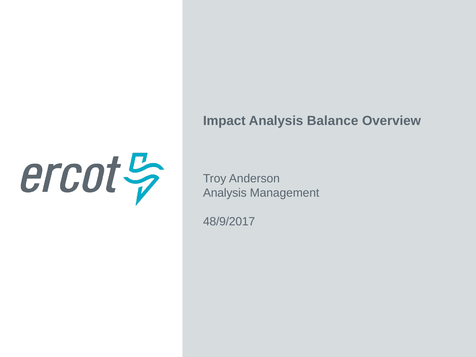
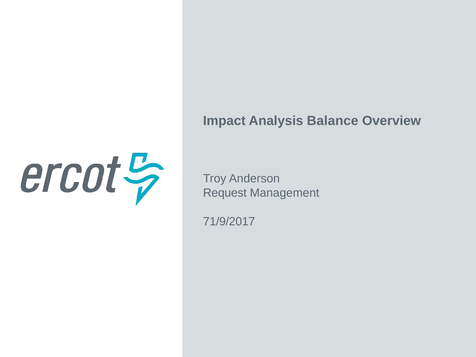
Analysis: Analysis -> Request (225, 193)
48/9/2017: 48/9/2017 -> 71/9/2017 (229, 221)
